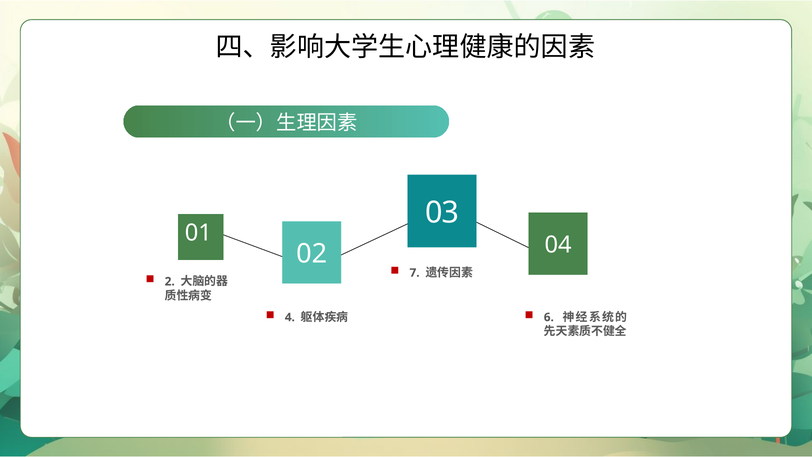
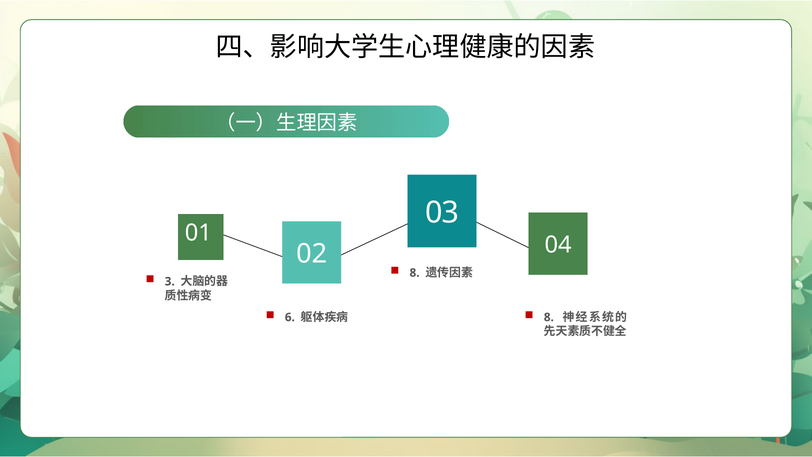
7: 7 -> 8 (415, 273)
2: 2 -> 3 (170, 281)
4: 4 -> 6 (290, 317)
6: 6 -> 8 (549, 317)
